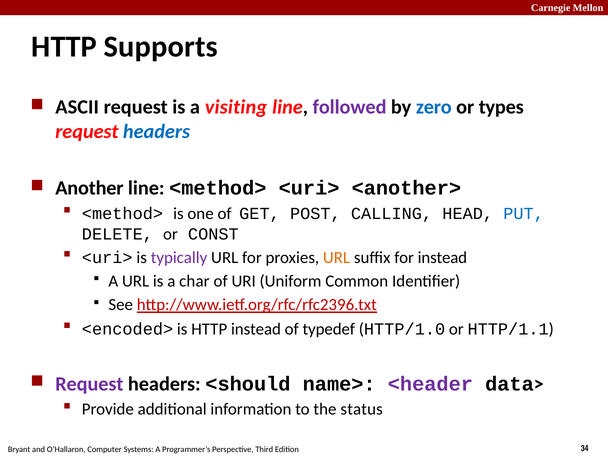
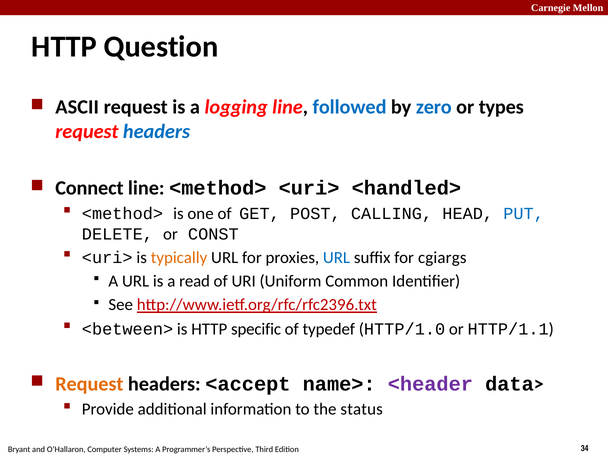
Supports: Supports -> Question (161, 46)
visiting: visiting -> logging (236, 107)
followed colour: purple -> blue (350, 107)
Another: Another -> Connect (89, 188)
<another>: <another> -> <handled> (406, 188)
typically colour: purple -> orange (179, 258)
URL colour: orange -> blue (337, 258)
for instead: instead -> cgiargs (442, 258)
char: char -> read (195, 281)
<encoded>: <encoded> -> <between> (128, 329)
HTTP instead: instead -> specific (256, 329)
Request colour: purple -> orange (89, 384)
<should: <should -> <accept (248, 384)
